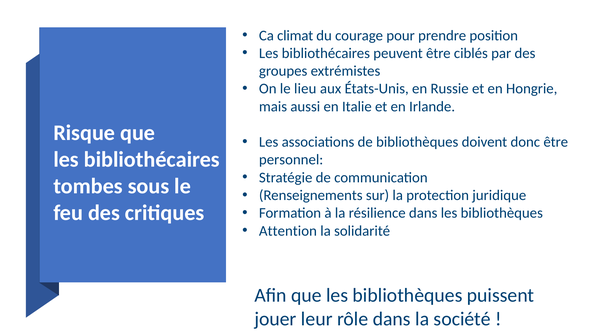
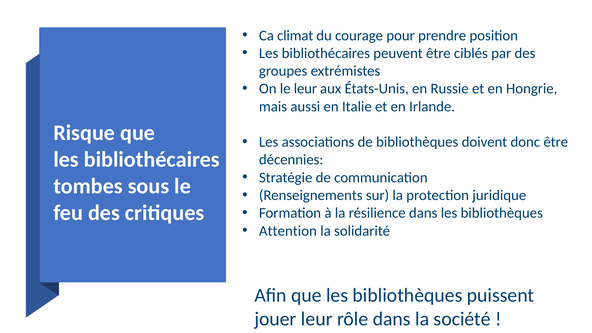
le lieu: lieu -> leur (305, 89)
personnel: personnel -> décennies (291, 160)
